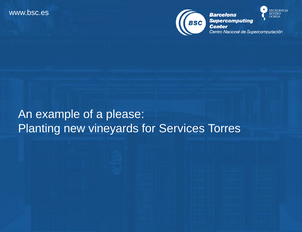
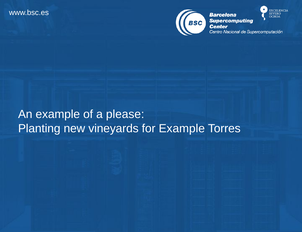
for Services: Services -> Example (182, 128)
